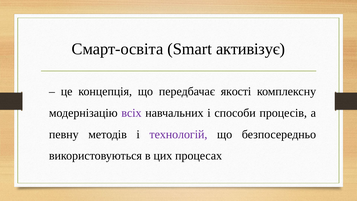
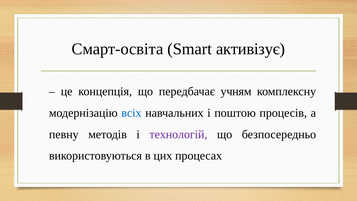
якості: якості -> учням (236, 91)
всіх colour: purple -> blue (131, 113)
способи: способи -> поштою (235, 113)
